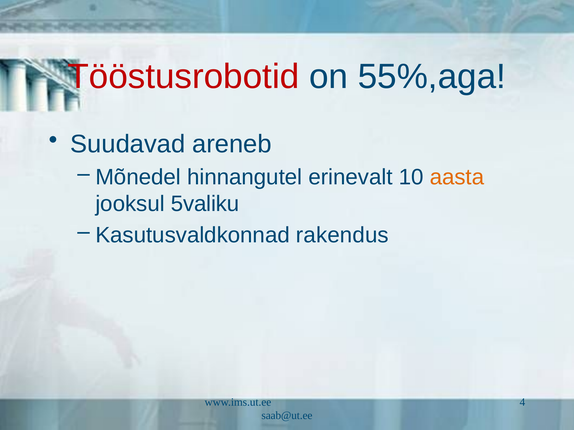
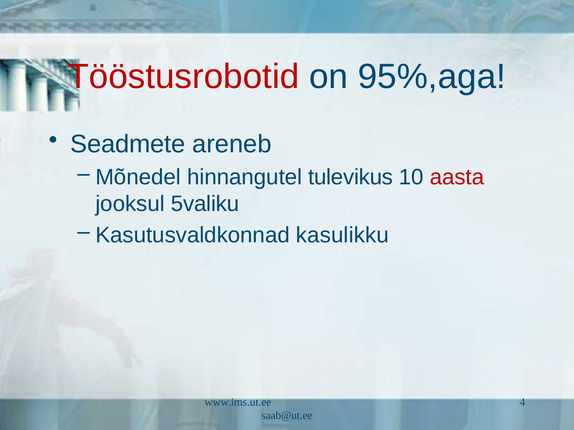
55%,aga: 55%,aga -> 95%,aga (432, 77)
Suudavad: Suudavad -> Seadmete (128, 144)
erinevalt: erinevalt -> tulevikus (351, 177)
aasta colour: orange -> red (457, 177)
rakendus: rakendus -> kasulikku (342, 235)
